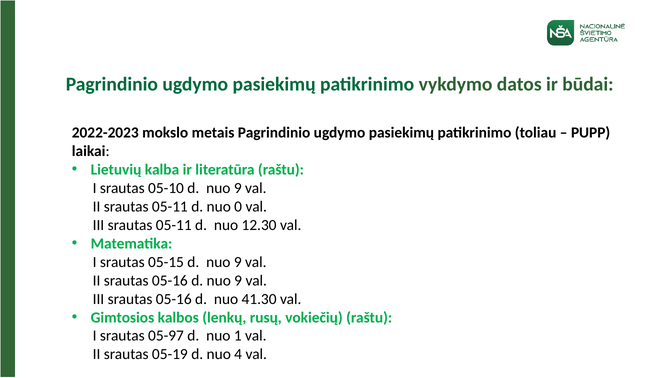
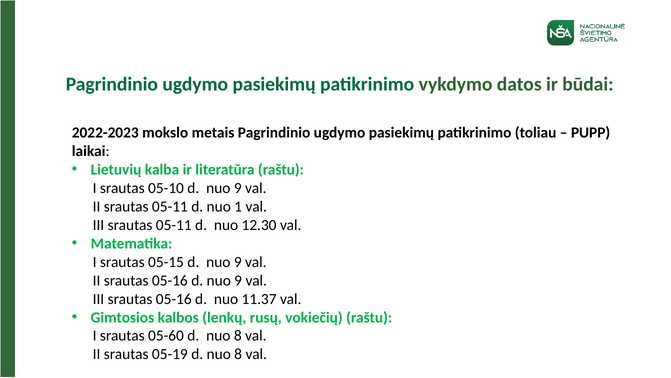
0: 0 -> 1 (238, 206)
41.30: 41.30 -> 11.37 (259, 299)
05-97: 05-97 -> 05-60 (166, 335)
1: 1 -> 8 (238, 335)
05-19 d nuo 4: 4 -> 8 (238, 354)
